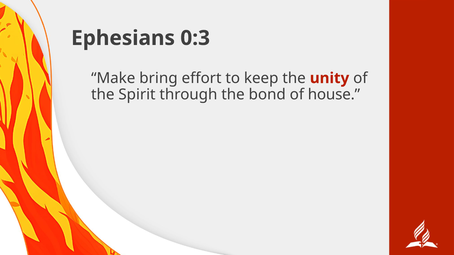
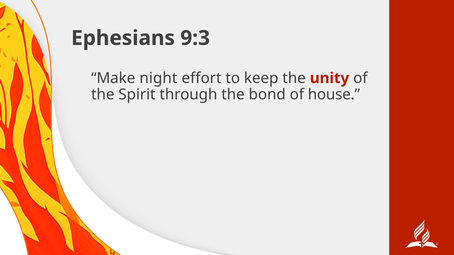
0:3: 0:3 -> 9:3 (195, 38)
bring: bring -> night (158, 78)
